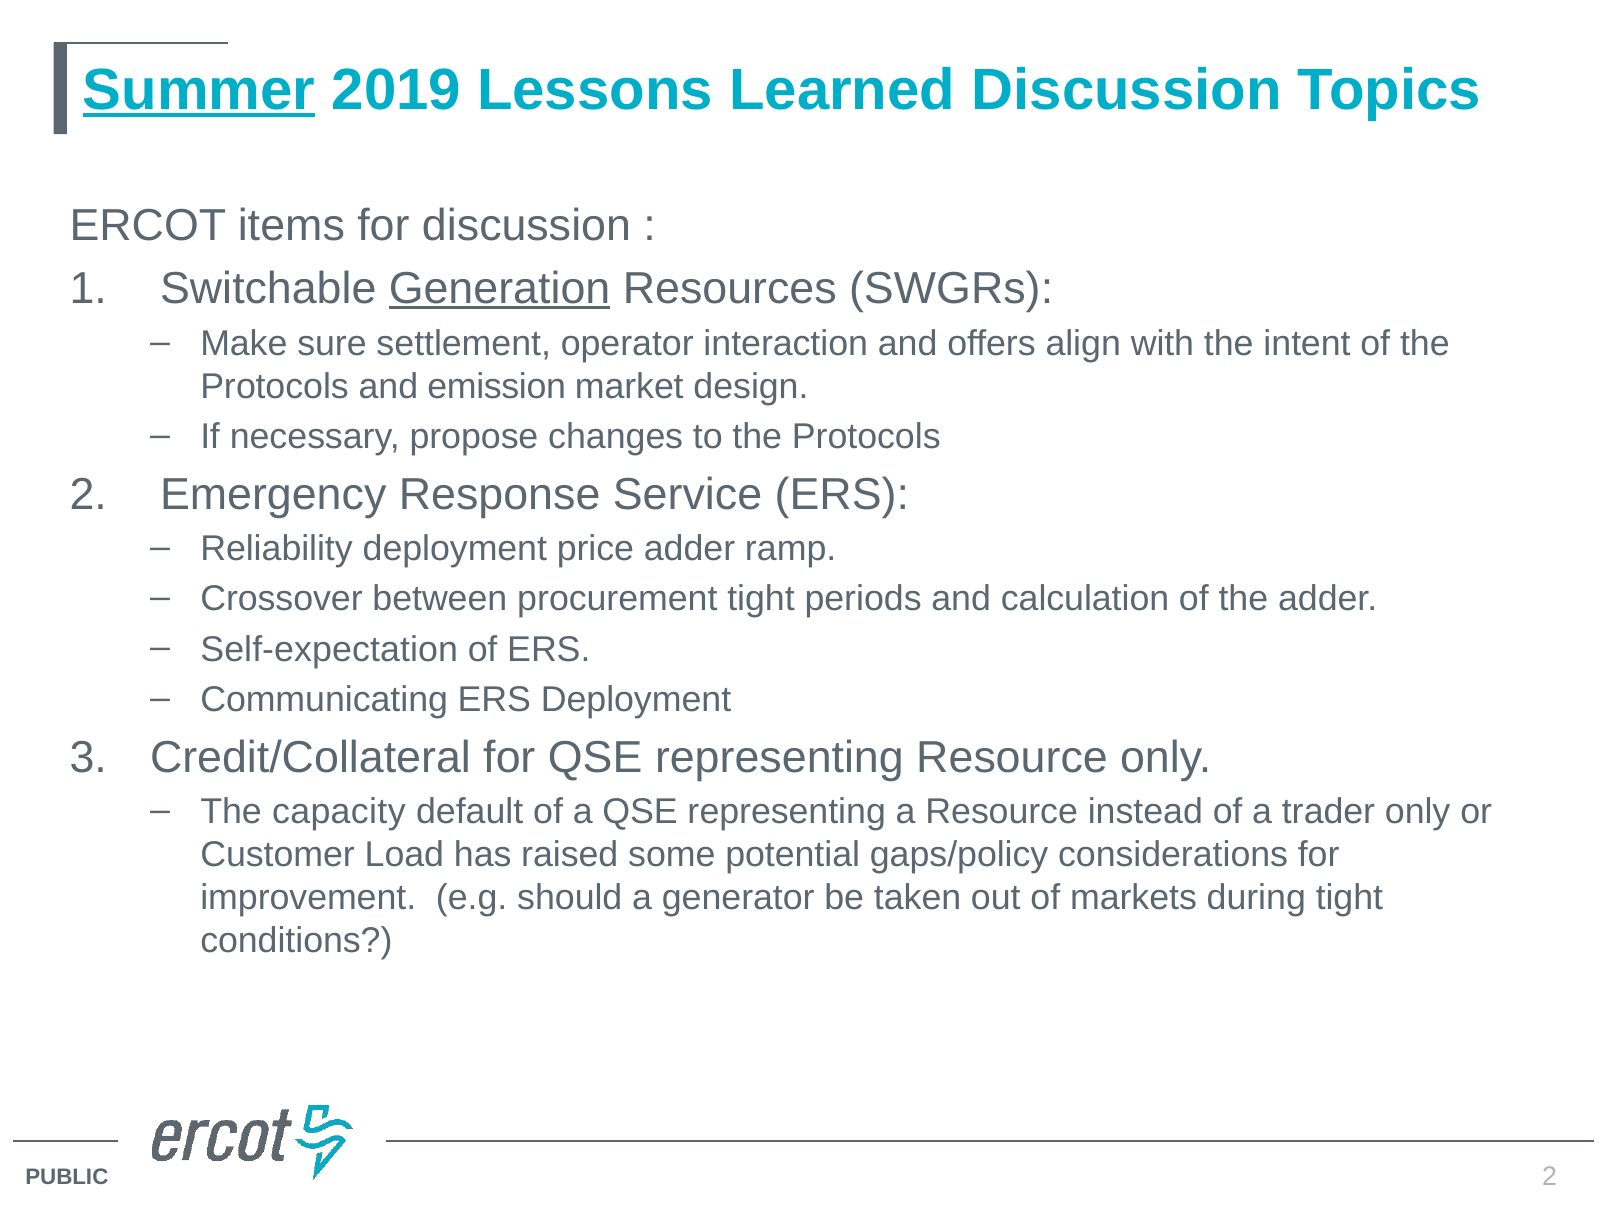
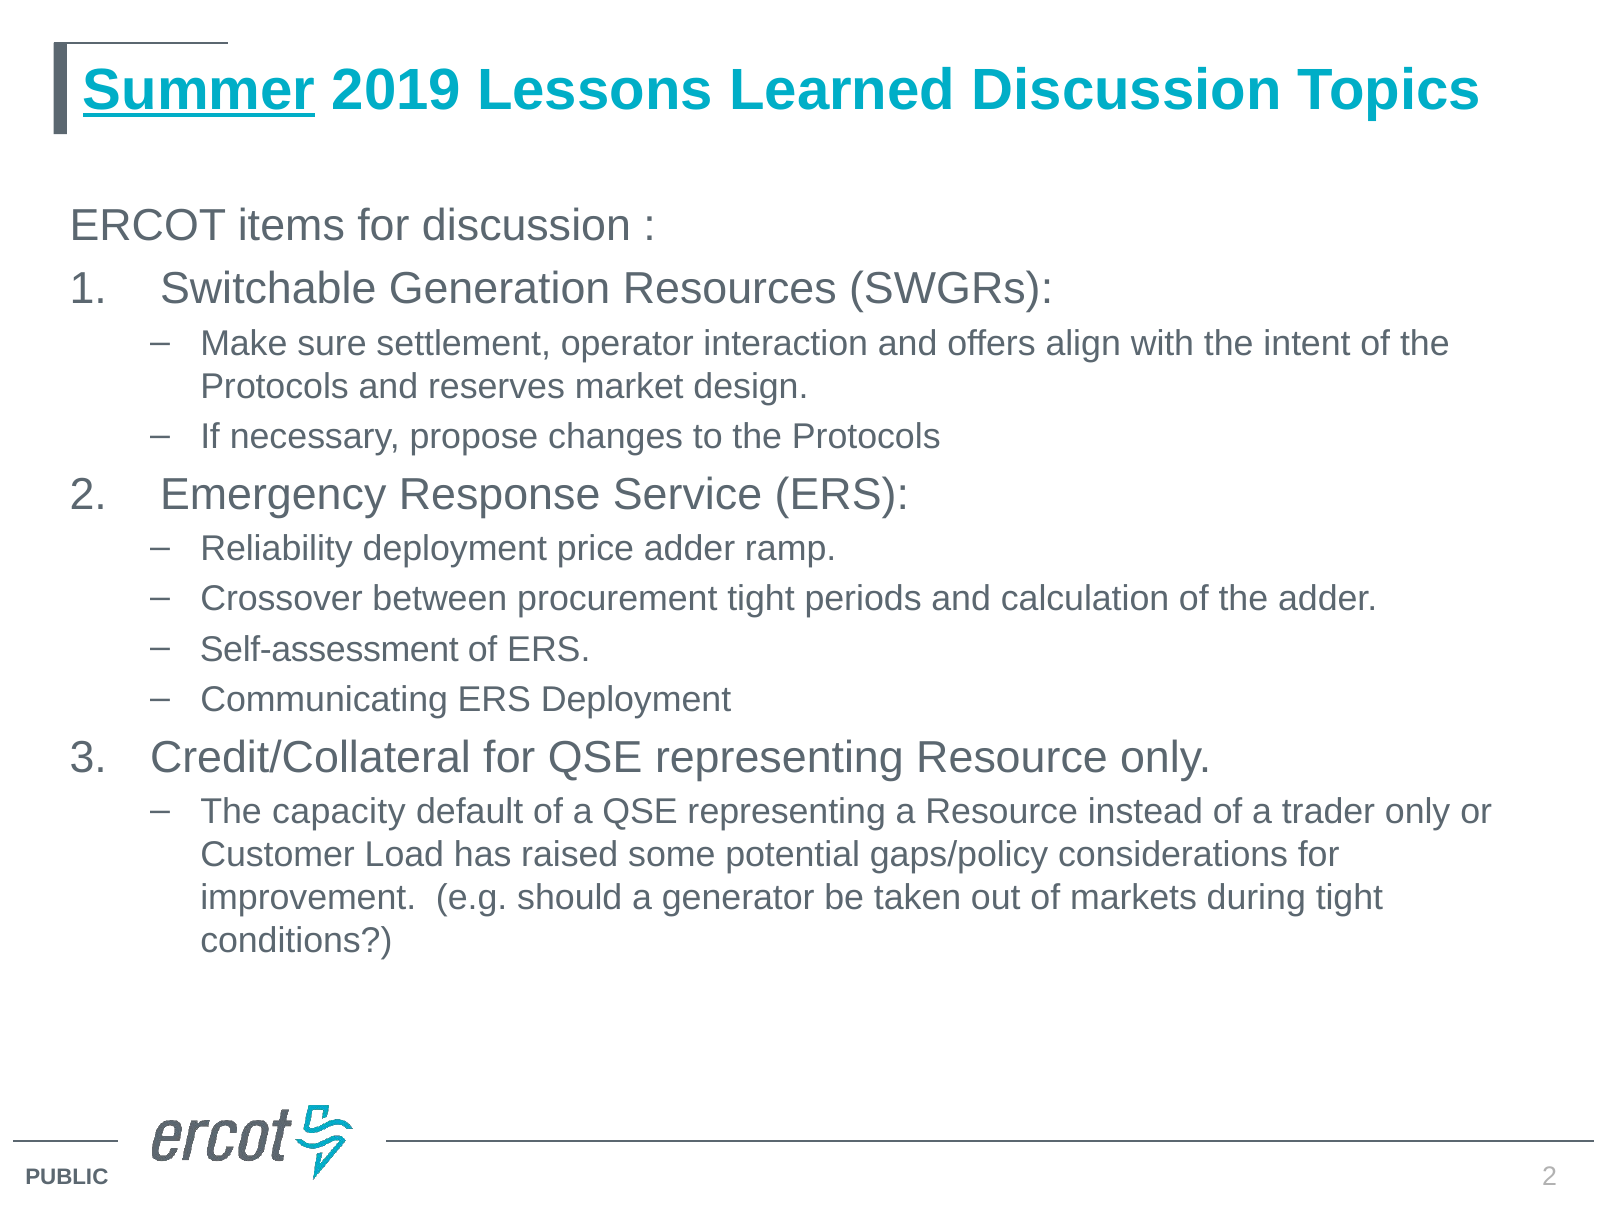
Generation underline: present -> none (500, 288)
emission: emission -> reserves (497, 386)
Self-expectation: Self-expectation -> Self-assessment (329, 649)
